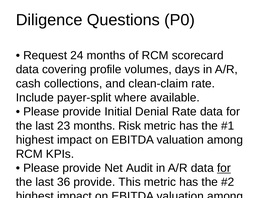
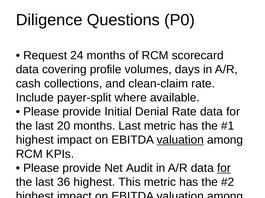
23: 23 -> 20 (64, 126)
months Risk: Risk -> Last (130, 126)
valuation underline: none -> present (180, 140)
36 provide: provide -> highest (94, 183)
